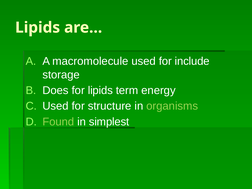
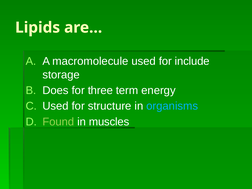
for lipids: lipids -> three (100, 90)
organisms colour: light green -> light blue (172, 106)
simplest: simplest -> muscles (109, 122)
